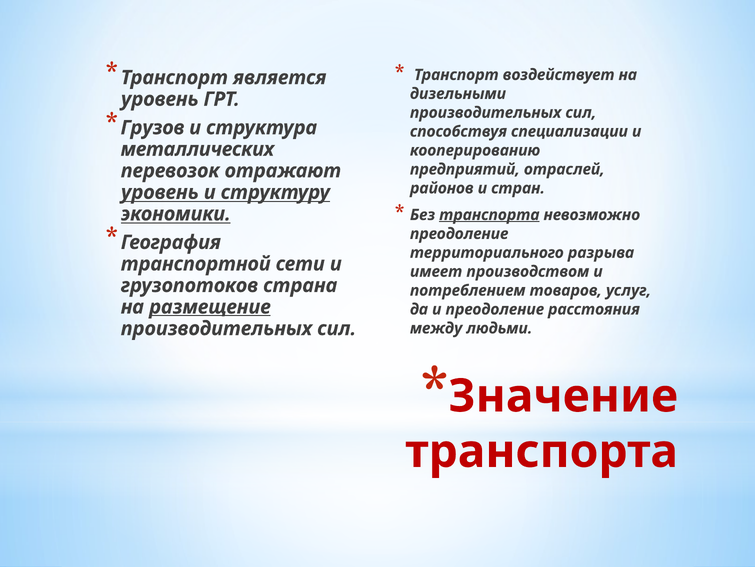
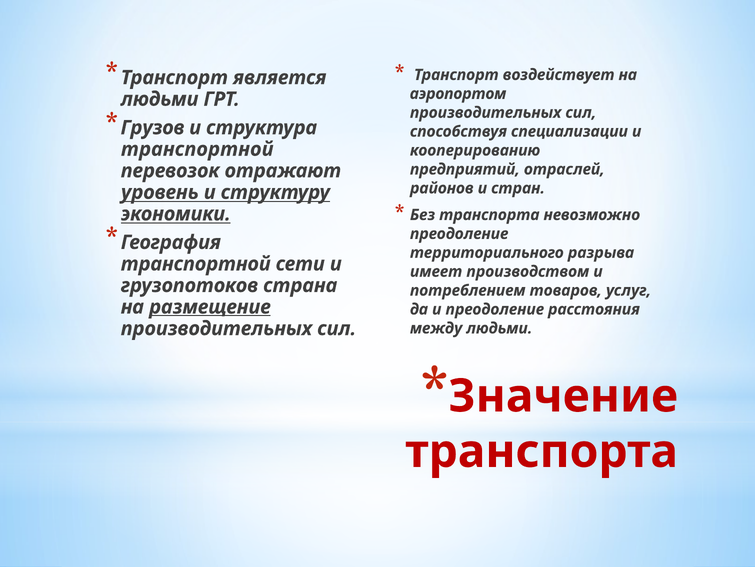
дизельными: дизельными -> аэропортом (458, 94)
уровень: уровень -> людьми (160, 99)
металлических: металлических -> транспортной (197, 149)
транспорта underline: present -> none (489, 215)
